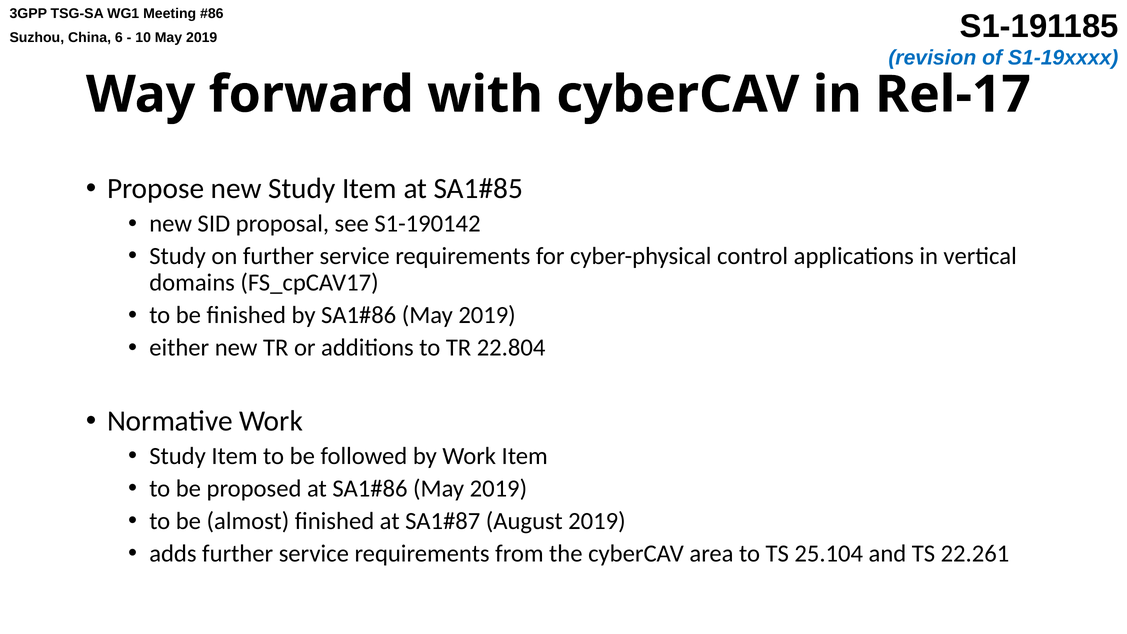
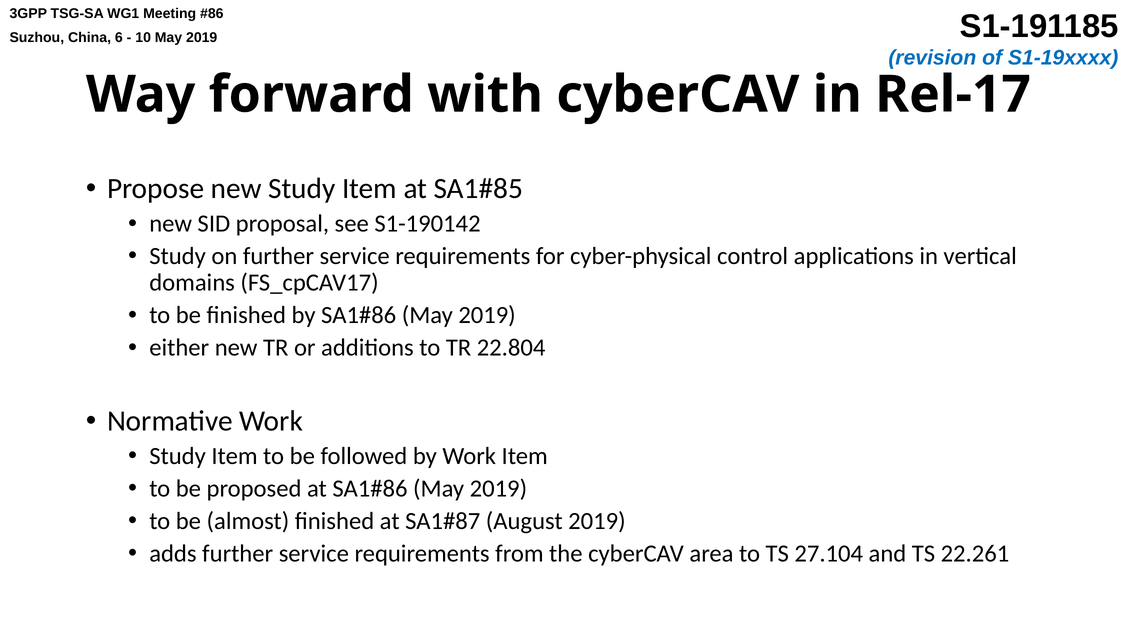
25.104: 25.104 -> 27.104 (829, 554)
